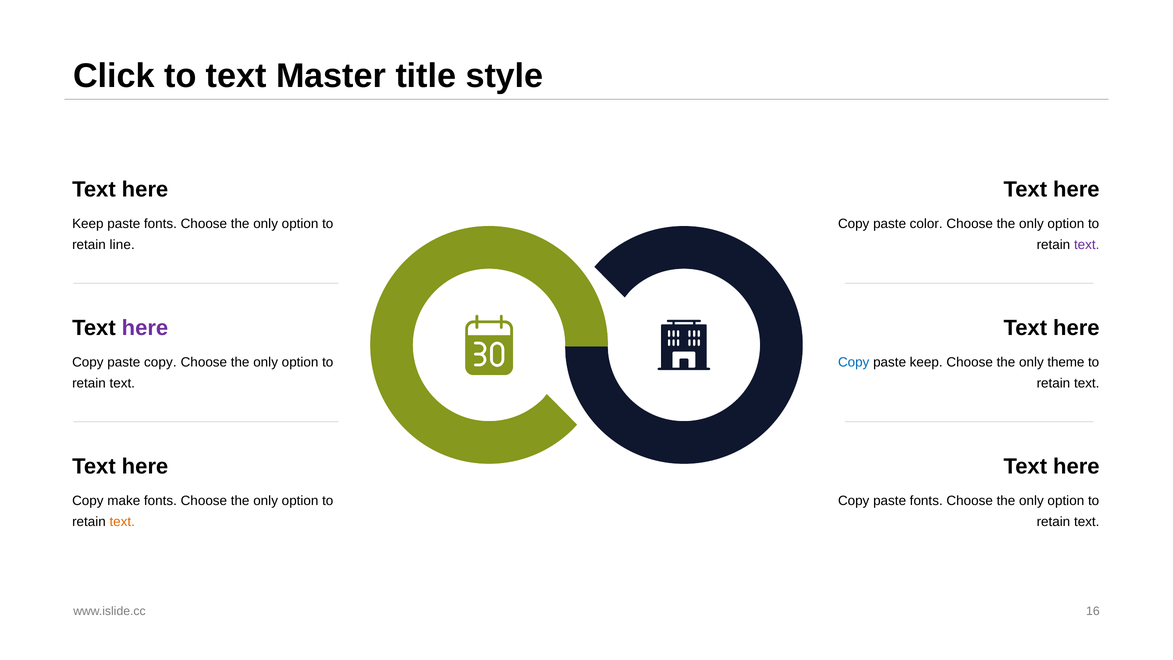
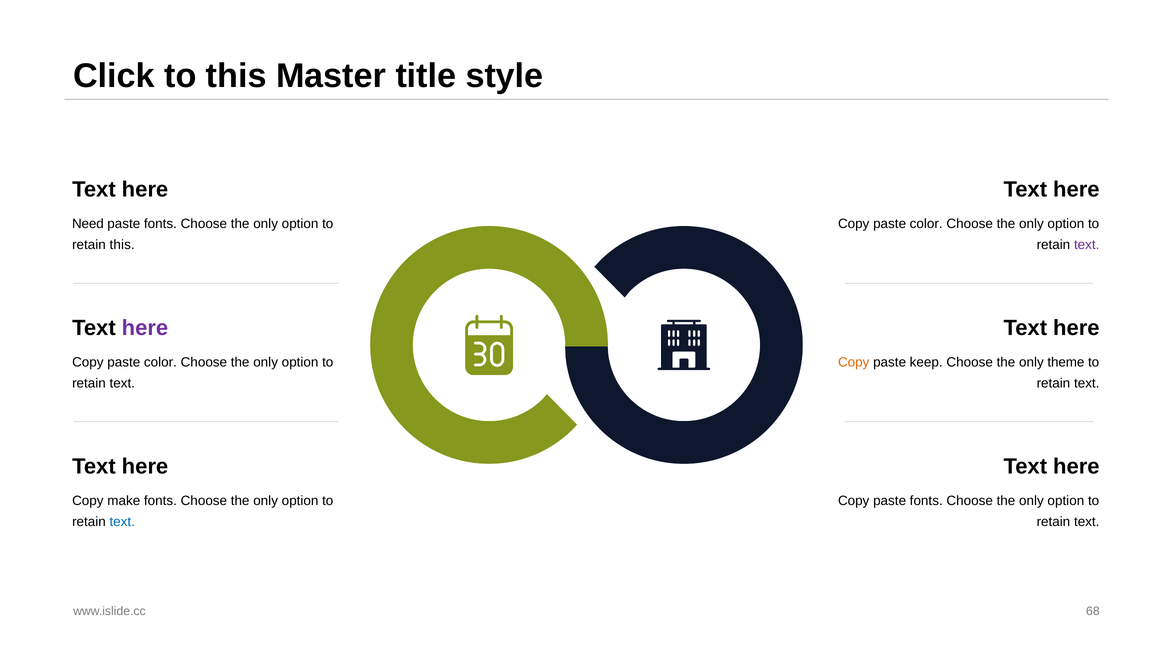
to text: text -> this (236, 76)
Keep: Keep -> Need (88, 224)
retain line: line -> this (122, 245)
copy: copy -> color (160, 362)
Copy colour: blue -> orange (854, 362)
text colour: orange -> blue (122, 522)
16: 16 -> 68 (1093, 611)
